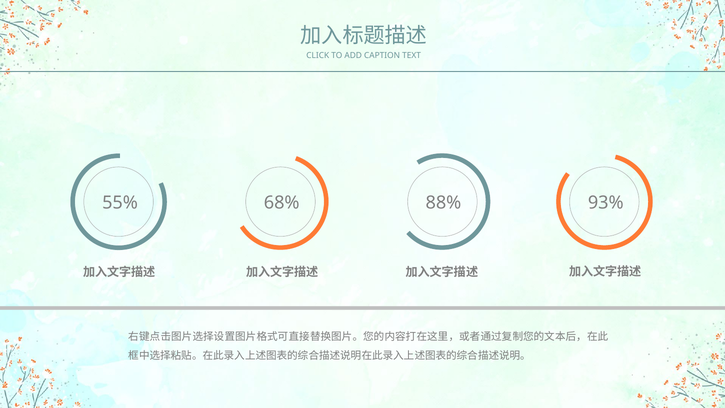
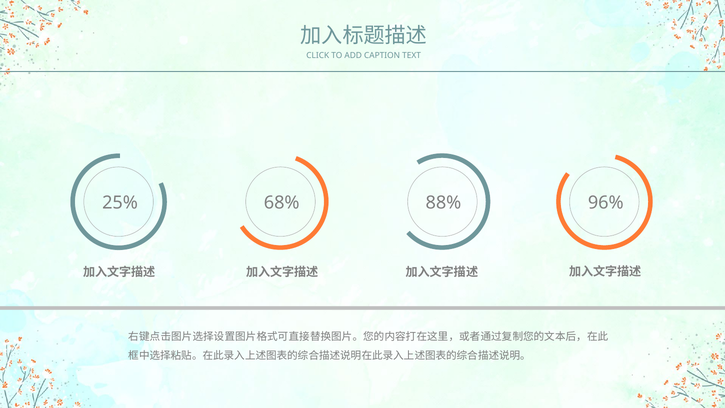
55%: 55% -> 25% (120, 203)
93%: 93% -> 96% (606, 203)
